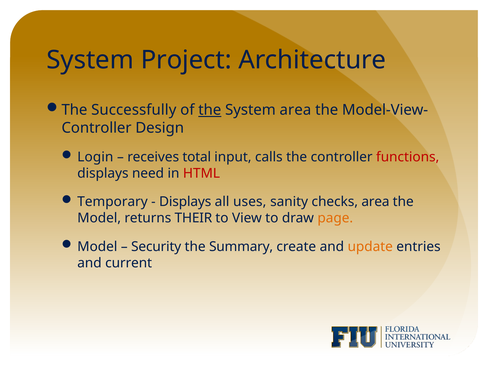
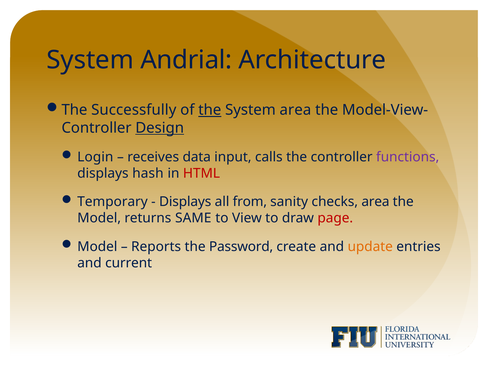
Project: Project -> Andrial (186, 60)
Design underline: none -> present (160, 128)
total: total -> data (197, 157)
functions colour: red -> purple (408, 157)
need: need -> hash (148, 173)
uses: uses -> from (250, 202)
THEIR: THEIR -> SAME (193, 218)
page colour: orange -> red (335, 218)
Security: Security -> Reports (156, 247)
Summary: Summary -> Password (241, 247)
